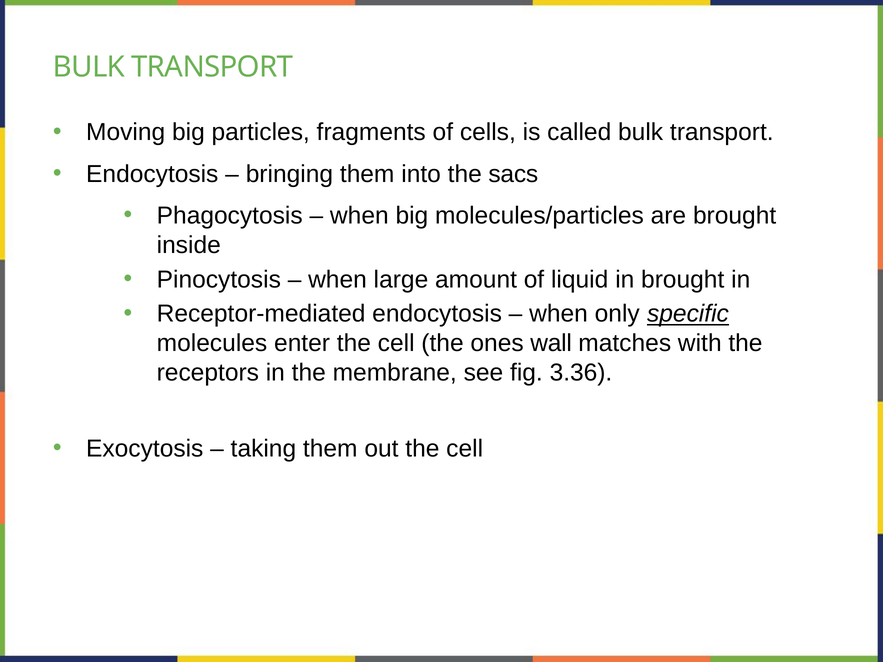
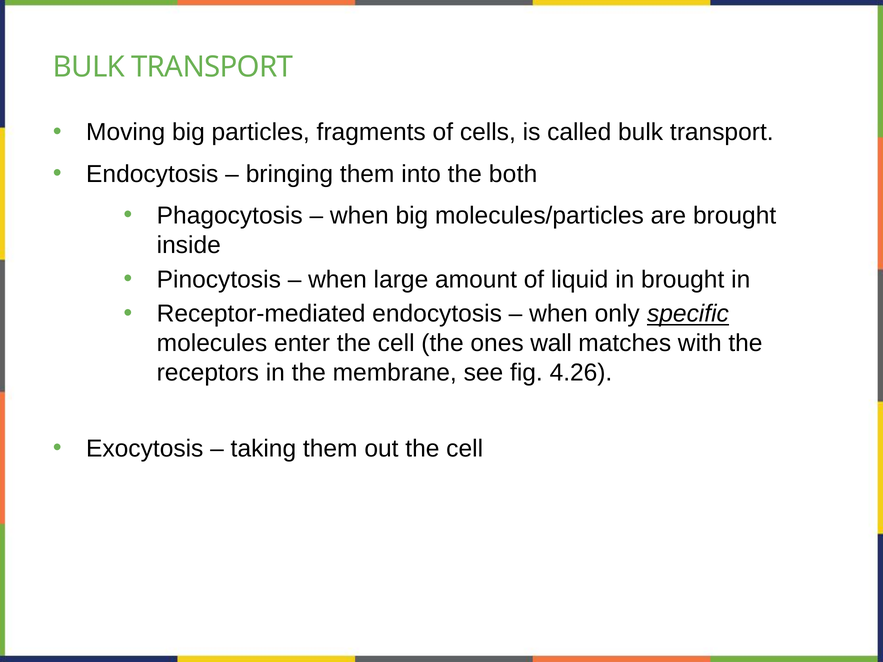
sacs: sacs -> both (513, 174)
3.36: 3.36 -> 4.26 (581, 373)
